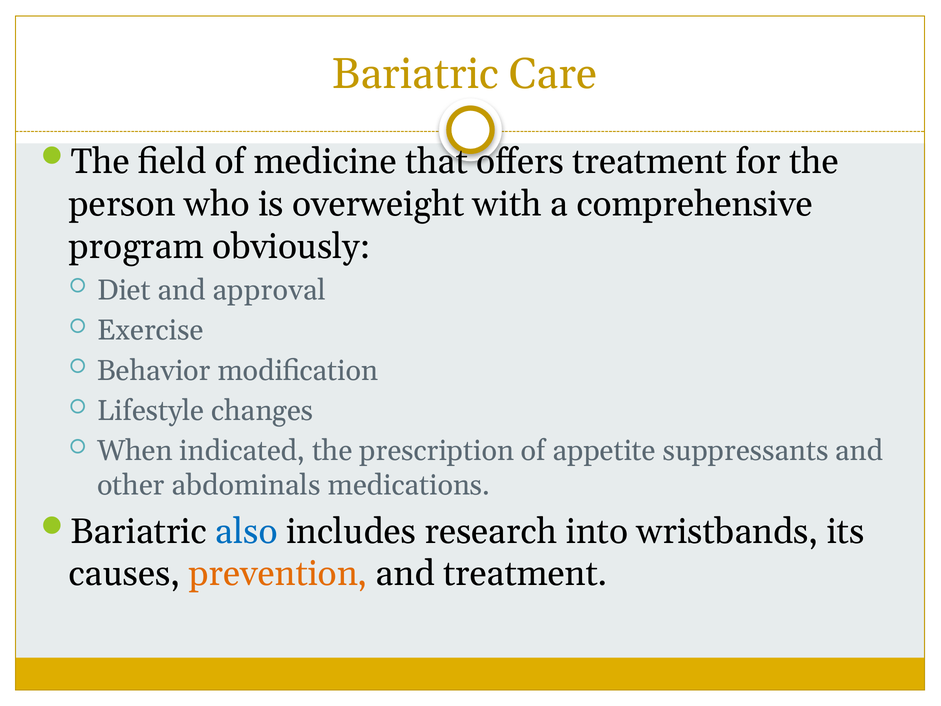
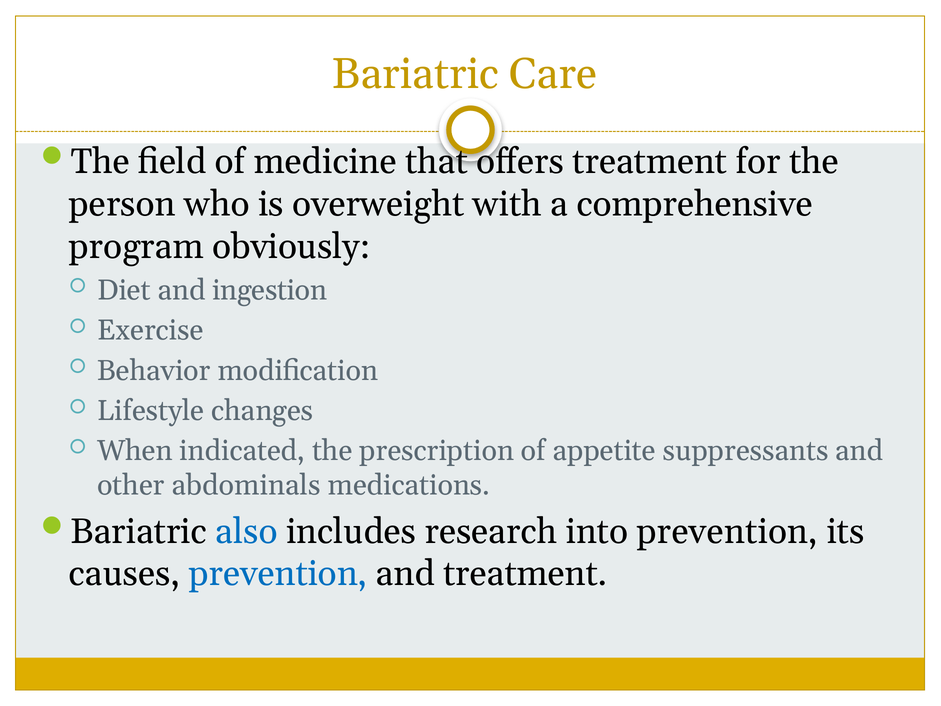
approval: approval -> ingestion (270, 290)
into wristbands: wristbands -> prevention (727, 531)
prevention colour: orange -> blue (278, 574)
